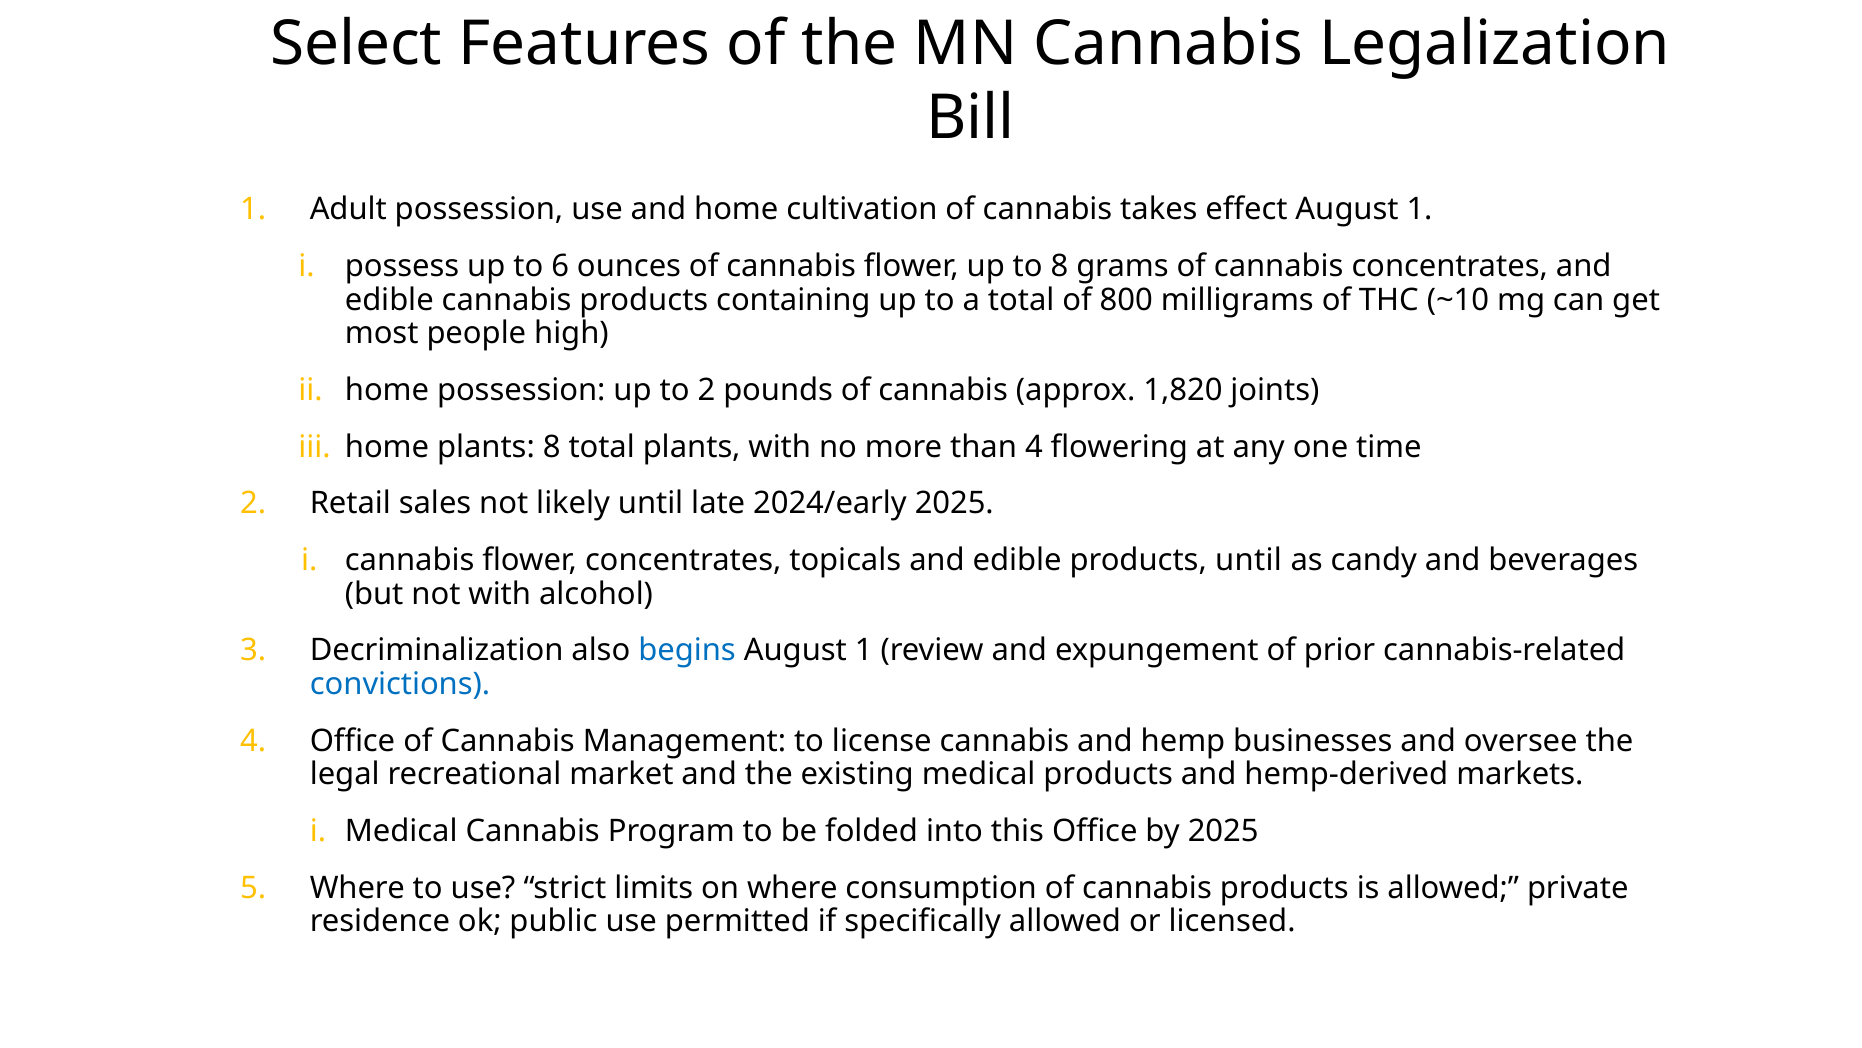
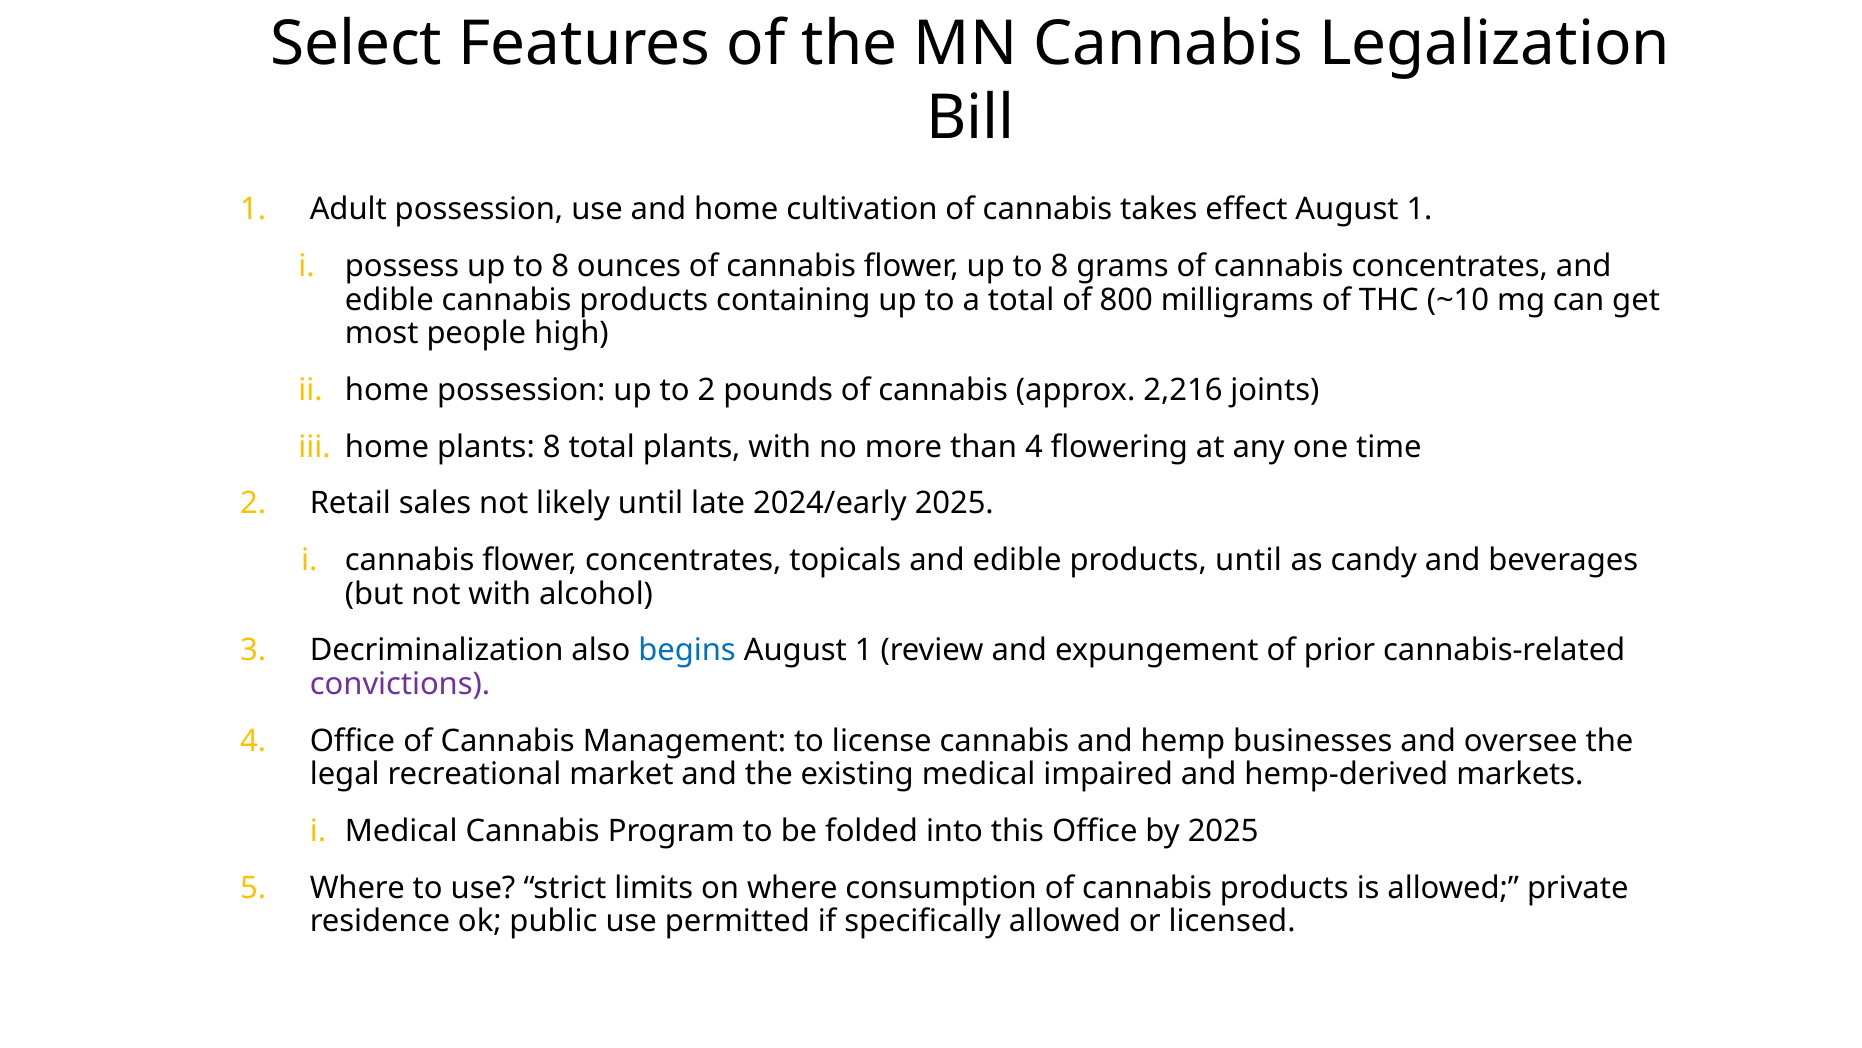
possess up to 6: 6 -> 8 (560, 266)
1,820: 1,820 -> 2,216 (1183, 390)
convictions colour: blue -> purple (400, 684)
medical products: products -> impaired (1108, 774)
